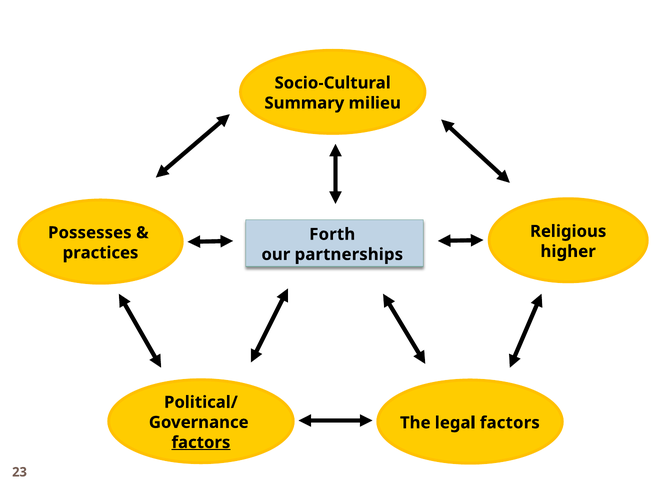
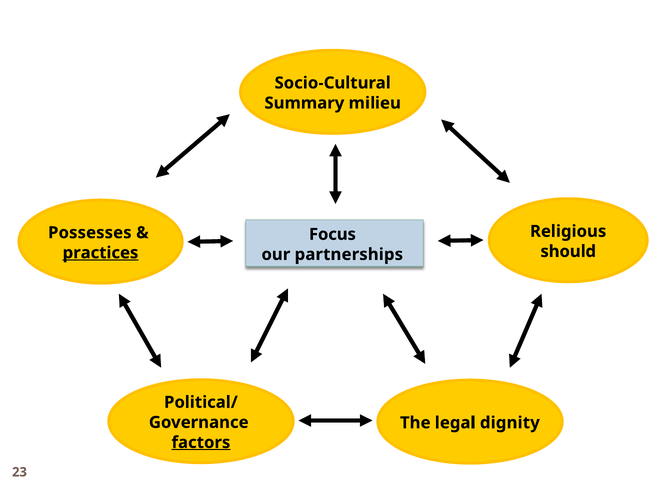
Forth: Forth -> Focus (332, 234)
higher: higher -> should (568, 252)
practices underline: none -> present (101, 253)
legal factors: factors -> dignity (510, 423)
